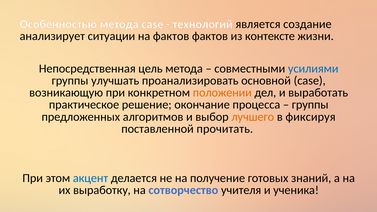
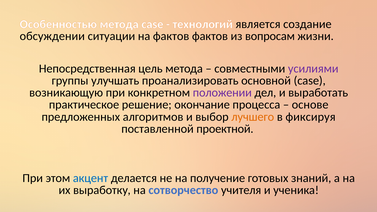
анализирует: анализирует -> обсуждении (52, 36)
контексте: контексте -> вопросам (270, 36)
усилиями colour: blue -> purple (313, 69)
положении colour: orange -> purple (222, 93)
группы: группы -> основе (310, 105)
прочитать: прочитать -> проектной (225, 129)
